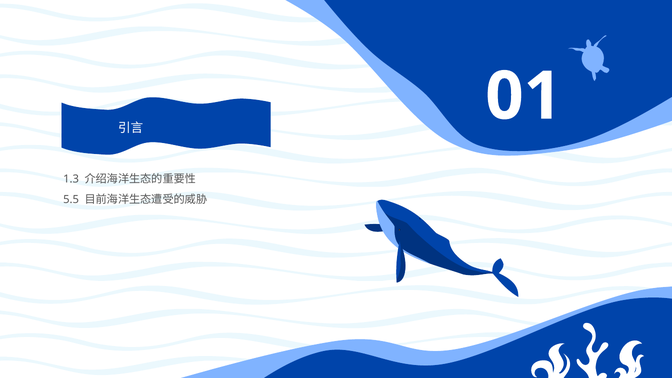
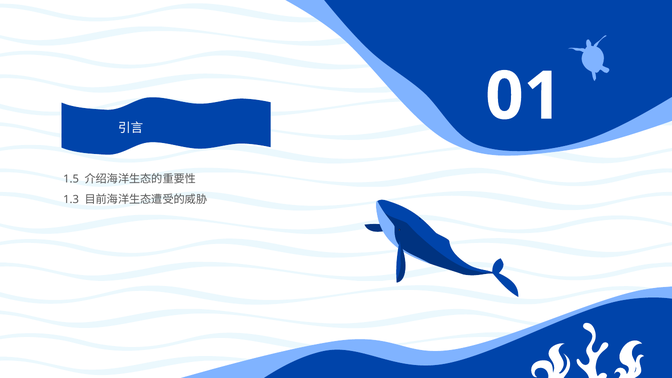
1.3: 1.3 -> 1.5 (71, 179)
5.5: 5.5 -> 1.3 (71, 199)
